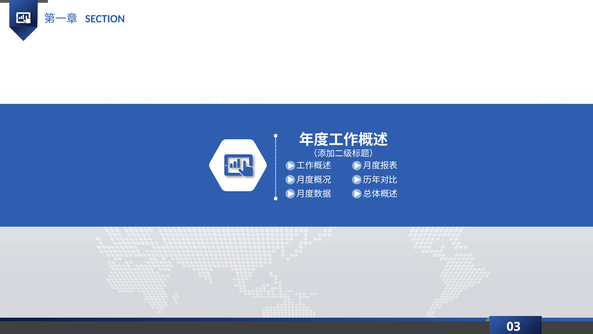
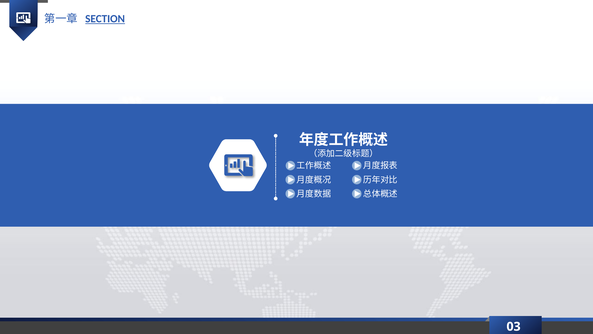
SECTION underline: none -> present (105, 19)
